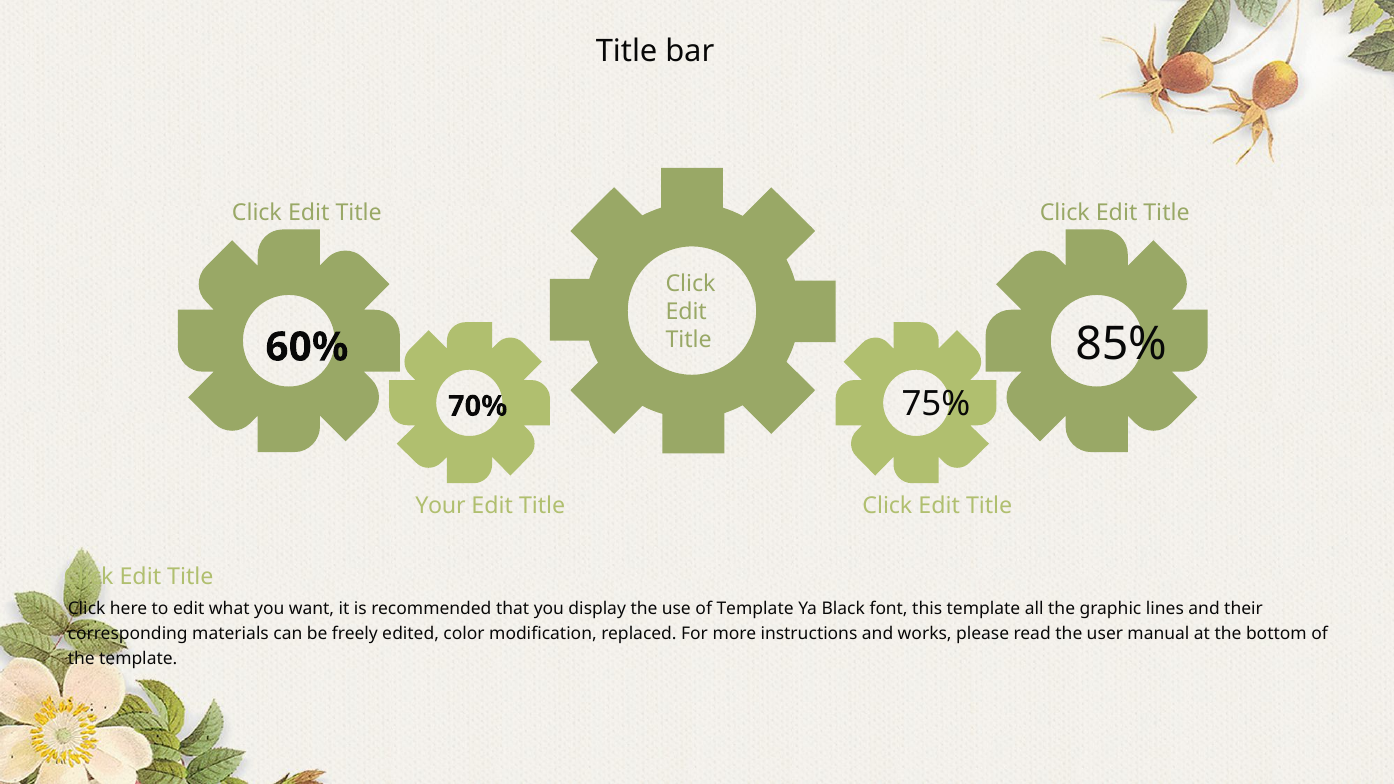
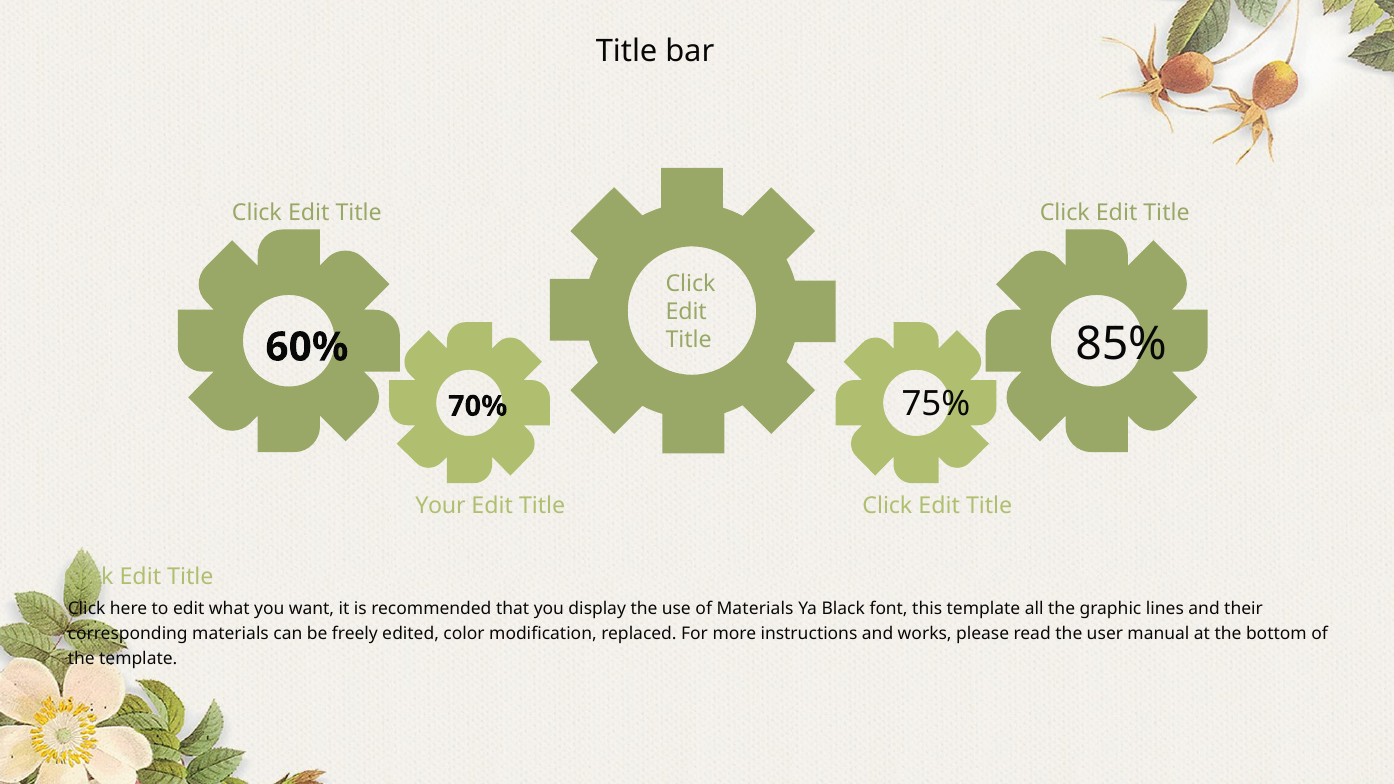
of Template: Template -> Materials (755, 609)
